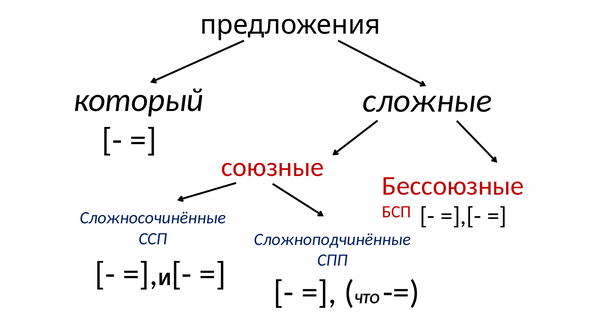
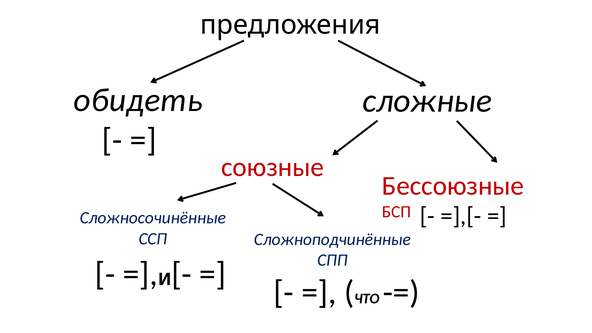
который: который -> обидеть (138, 100)
